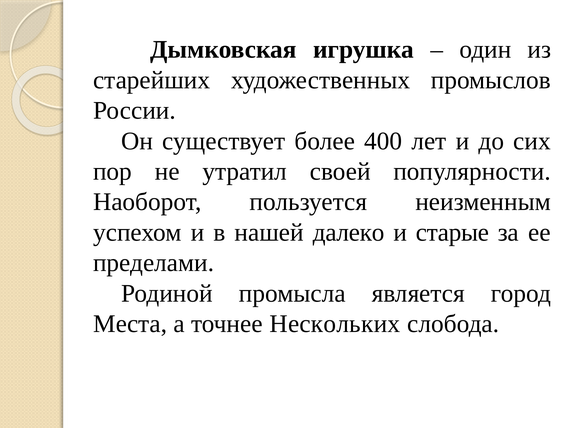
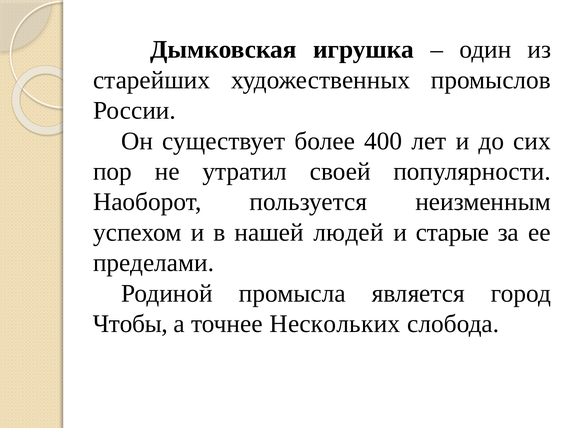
далеко: далеко -> людей (349, 232)
Места: Места -> Чтобы (130, 323)
